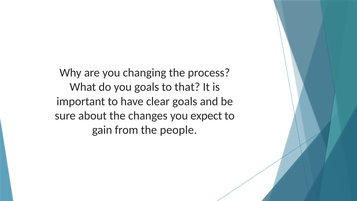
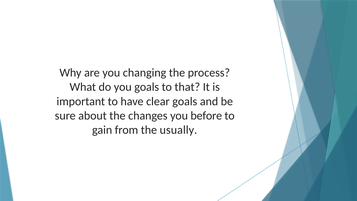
expect: expect -> before (206, 116)
people: people -> usually (178, 130)
